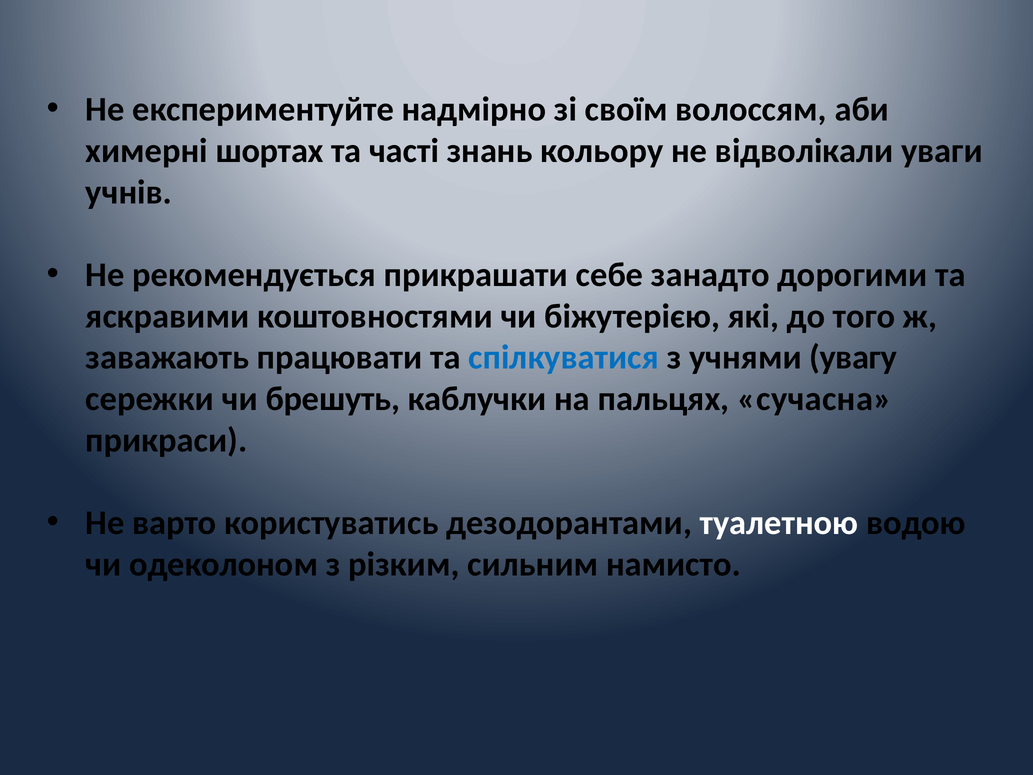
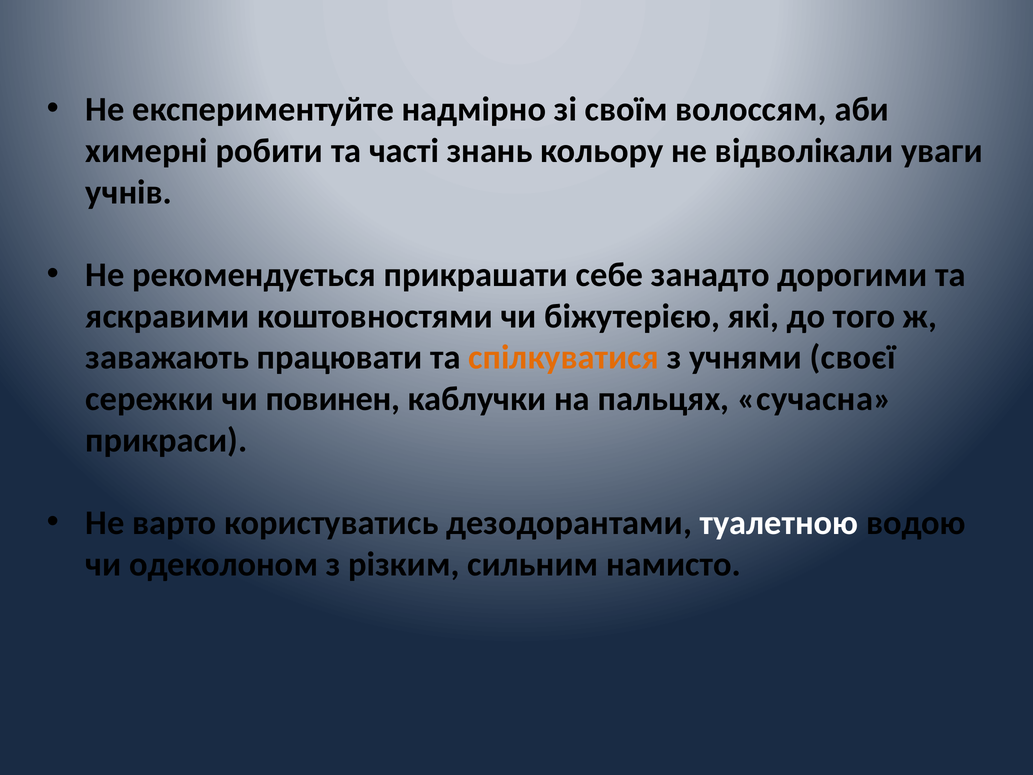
шортах: шортах -> робити (269, 151)
спілкуватися colour: blue -> orange (564, 357)
увагу: увагу -> своєї (853, 357)
брешуть: брешуть -> повинен (333, 399)
